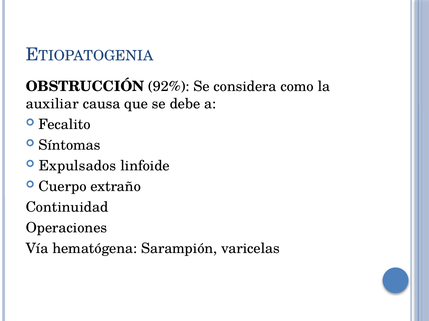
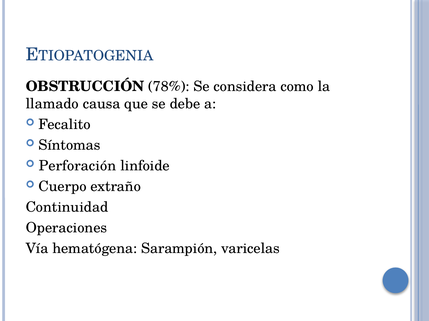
92%: 92% -> 78% (169, 87)
auxiliar: auxiliar -> llamado (52, 104)
Expulsados: Expulsados -> Perforación (77, 166)
